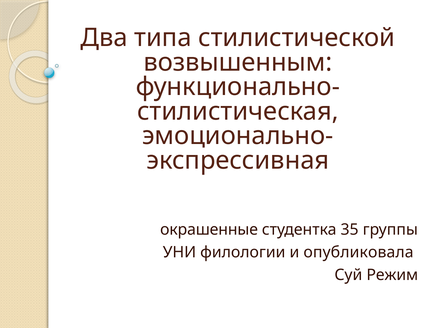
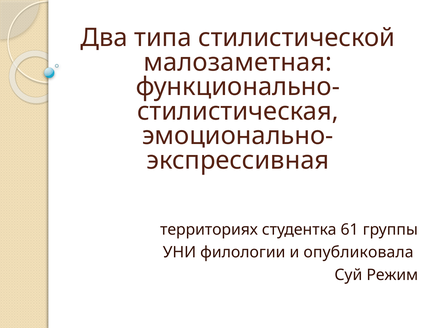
возвышенным: возвышенным -> малозаметная (238, 62)
окрашенные: окрашенные -> территориях (209, 230)
35: 35 -> 61 (350, 230)
